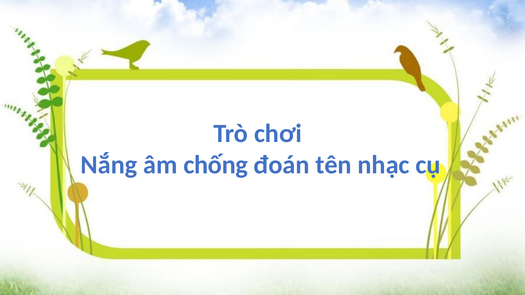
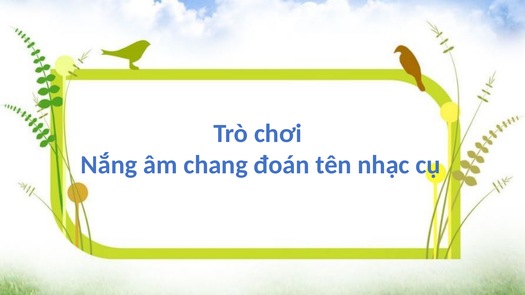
chống: chống -> chang (216, 165)
